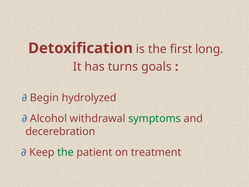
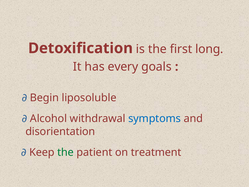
turns: turns -> every (123, 67)
hydrolyzed: hydrolyzed -> liposoluble (89, 98)
symptoms colour: green -> blue (155, 118)
decerebration: decerebration -> disorientation (60, 131)
